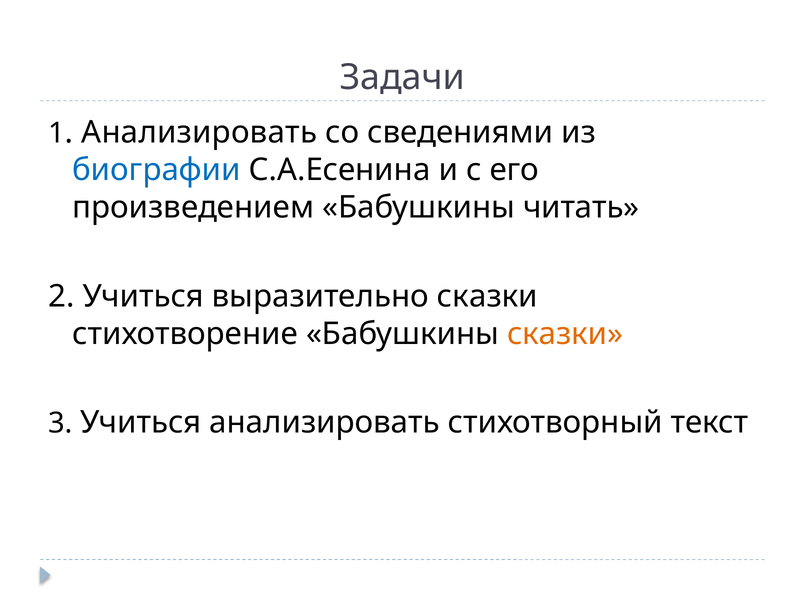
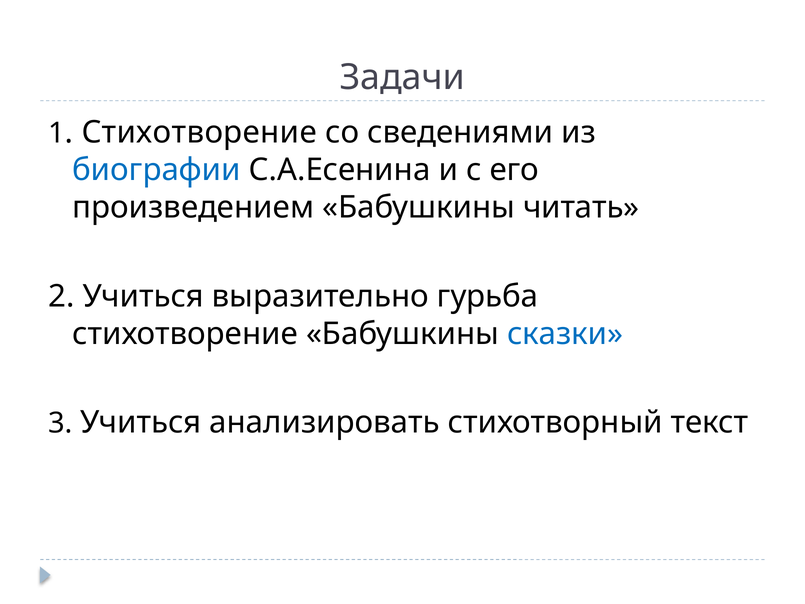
1 Анализировать: Анализировать -> Стихотворение (199, 132)
выразительно сказки: сказки -> гурьба (488, 296)
сказки colour: orange -> blue (565, 334)
